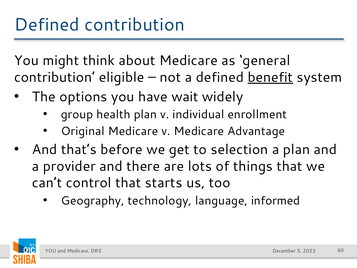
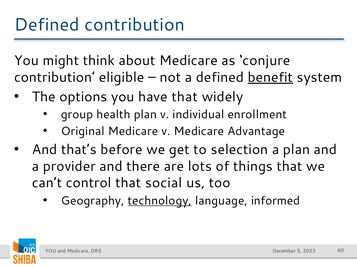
general: general -> conjure (265, 60)
have wait: wait -> that (185, 97)
starts: starts -> social (164, 183)
technology underline: none -> present (160, 200)
